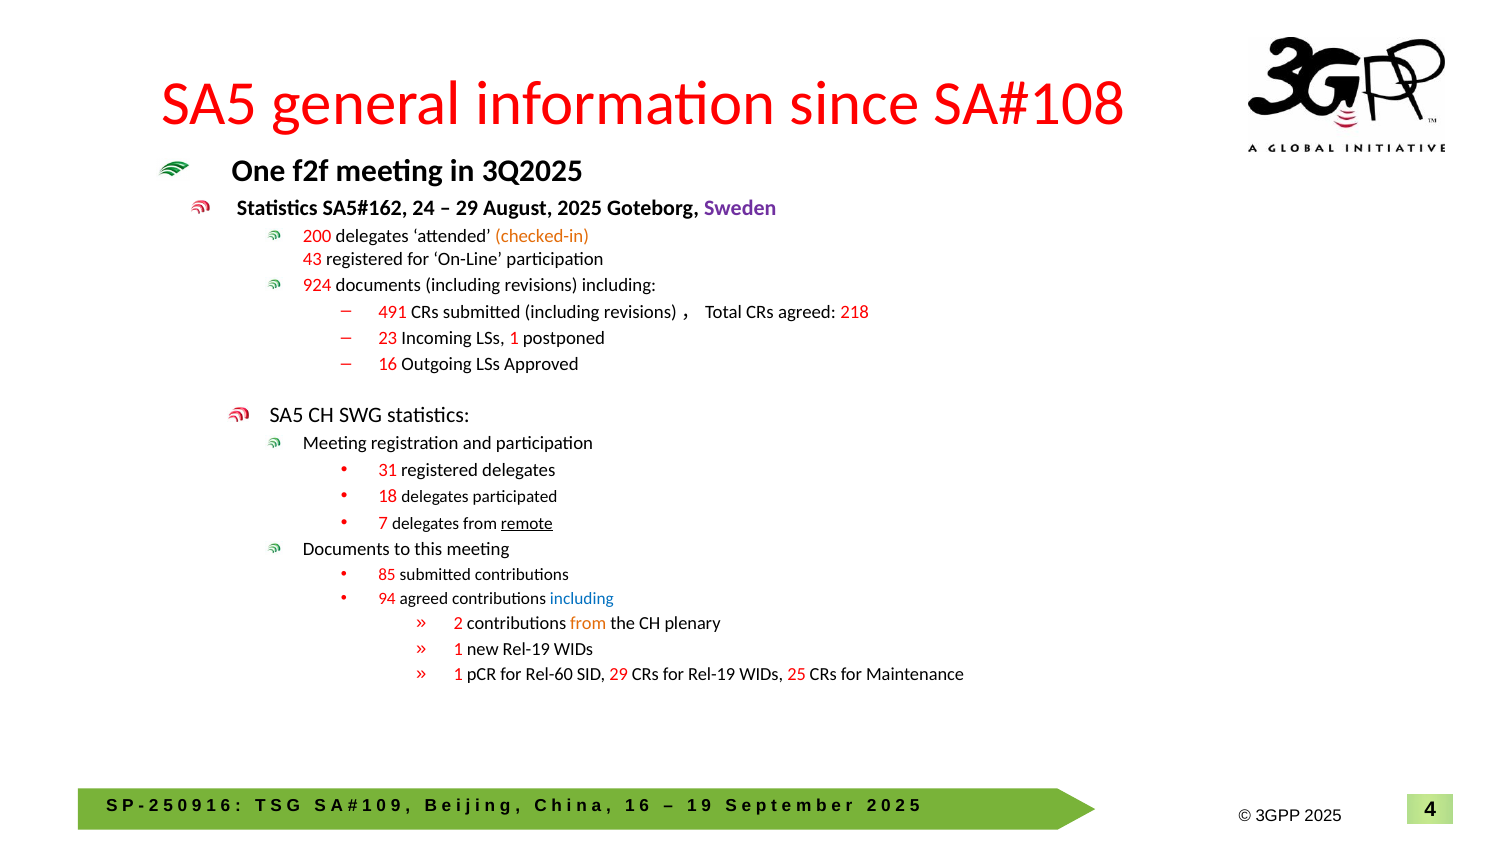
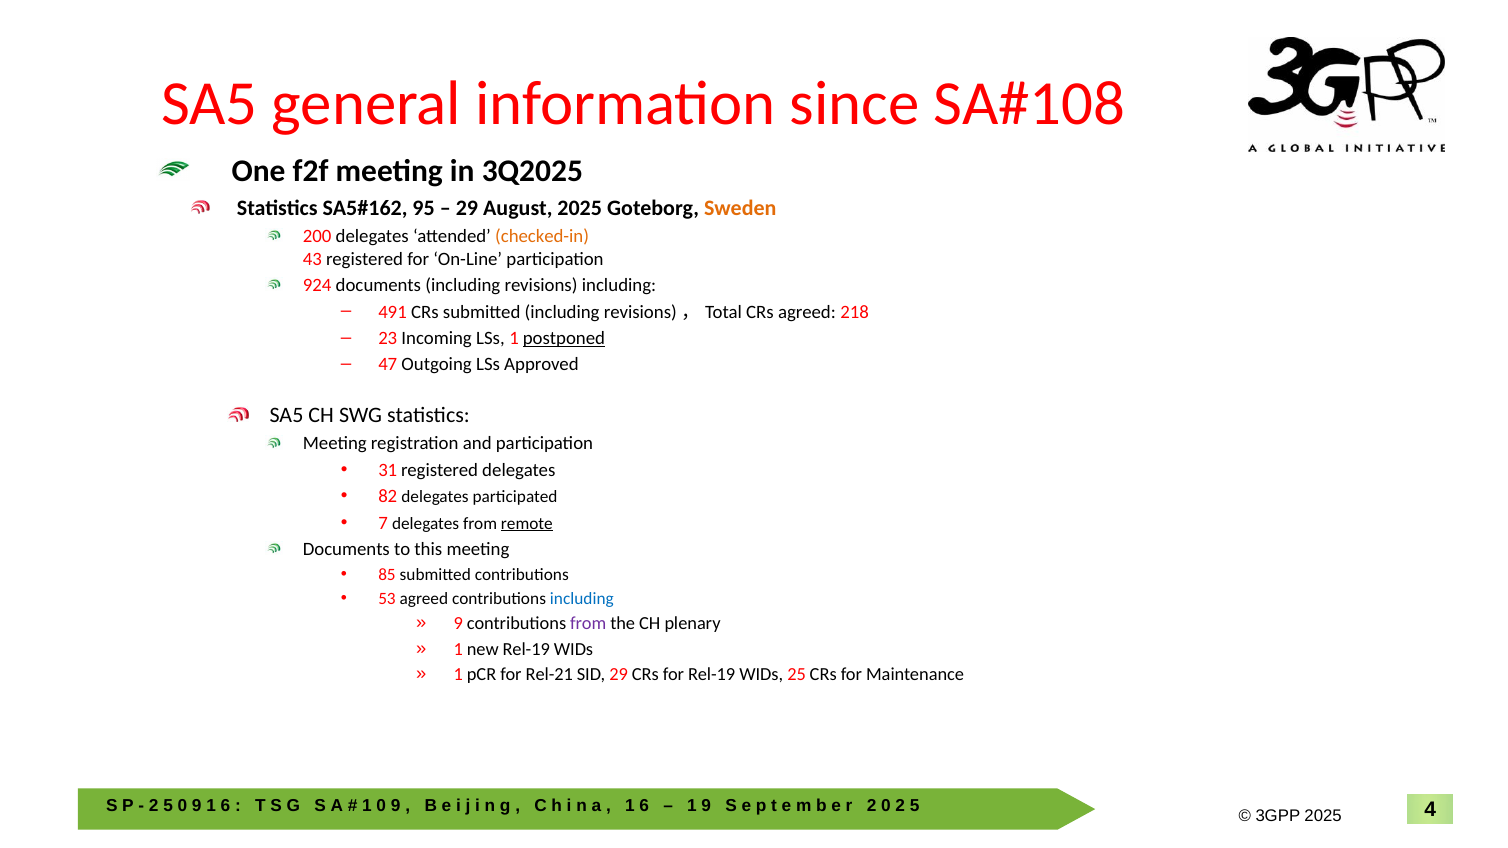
24: 24 -> 95 (424, 208)
Sweden colour: purple -> orange (740, 208)
postponed underline: none -> present (564, 338)
16: 16 -> 47 (388, 365)
18: 18 -> 82 (388, 497)
94: 94 -> 53 (387, 599)
2: 2 -> 9 (458, 624)
from colour: orange -> purple (588, 624)
Rel-60: Rel-60 -> Rel-21 (549, 675)
